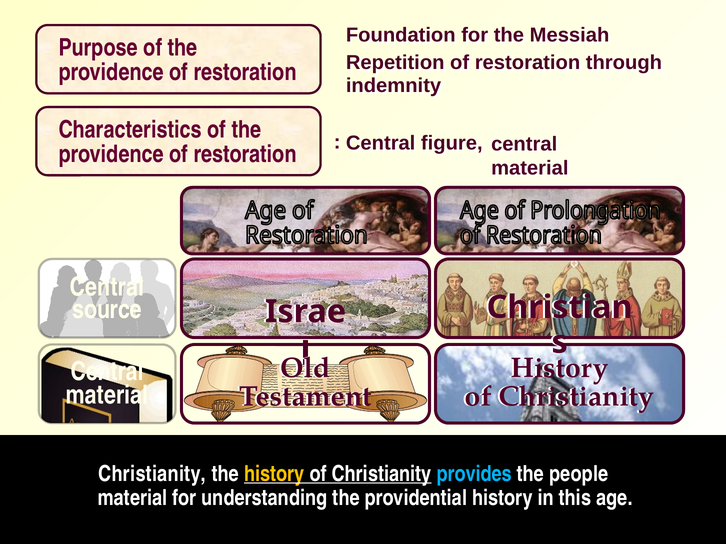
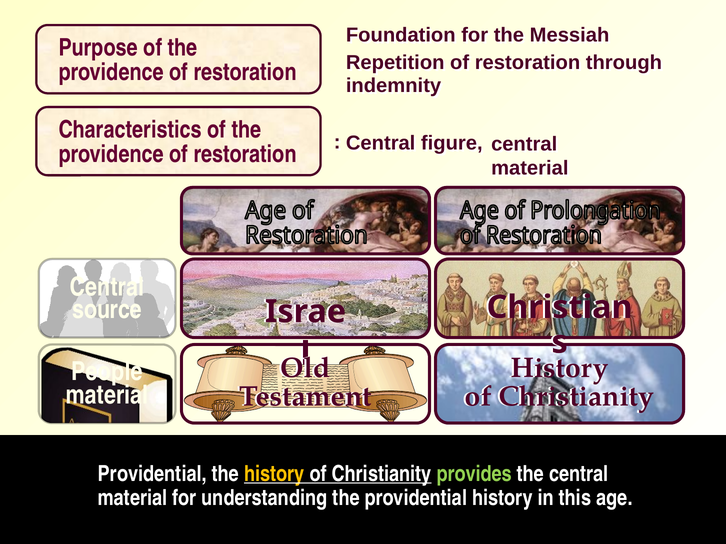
Central: Central -> People (107, 372)
Christianity: Christianity -> Providential (152, 474)
provides colour: light blue -> light green (474, 474)
the people: people -> central (579, 474)
